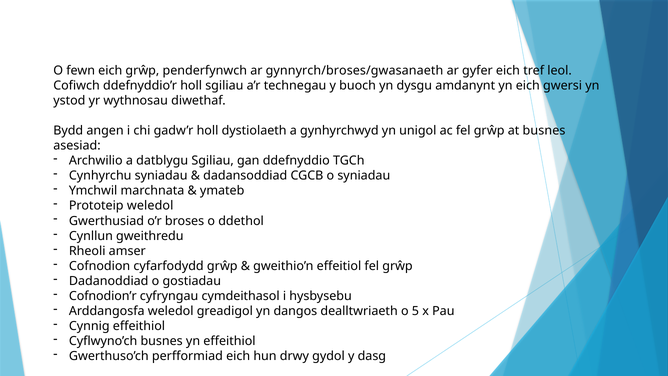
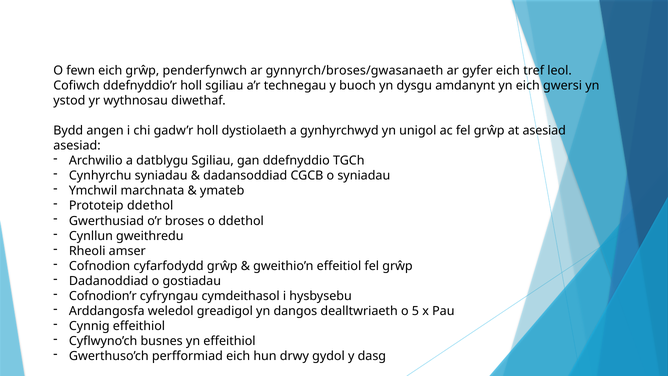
at busnes: busnes -> asesiad (544, 131)
Prototeip weledol: weledol -> ddethol (150, 206)
